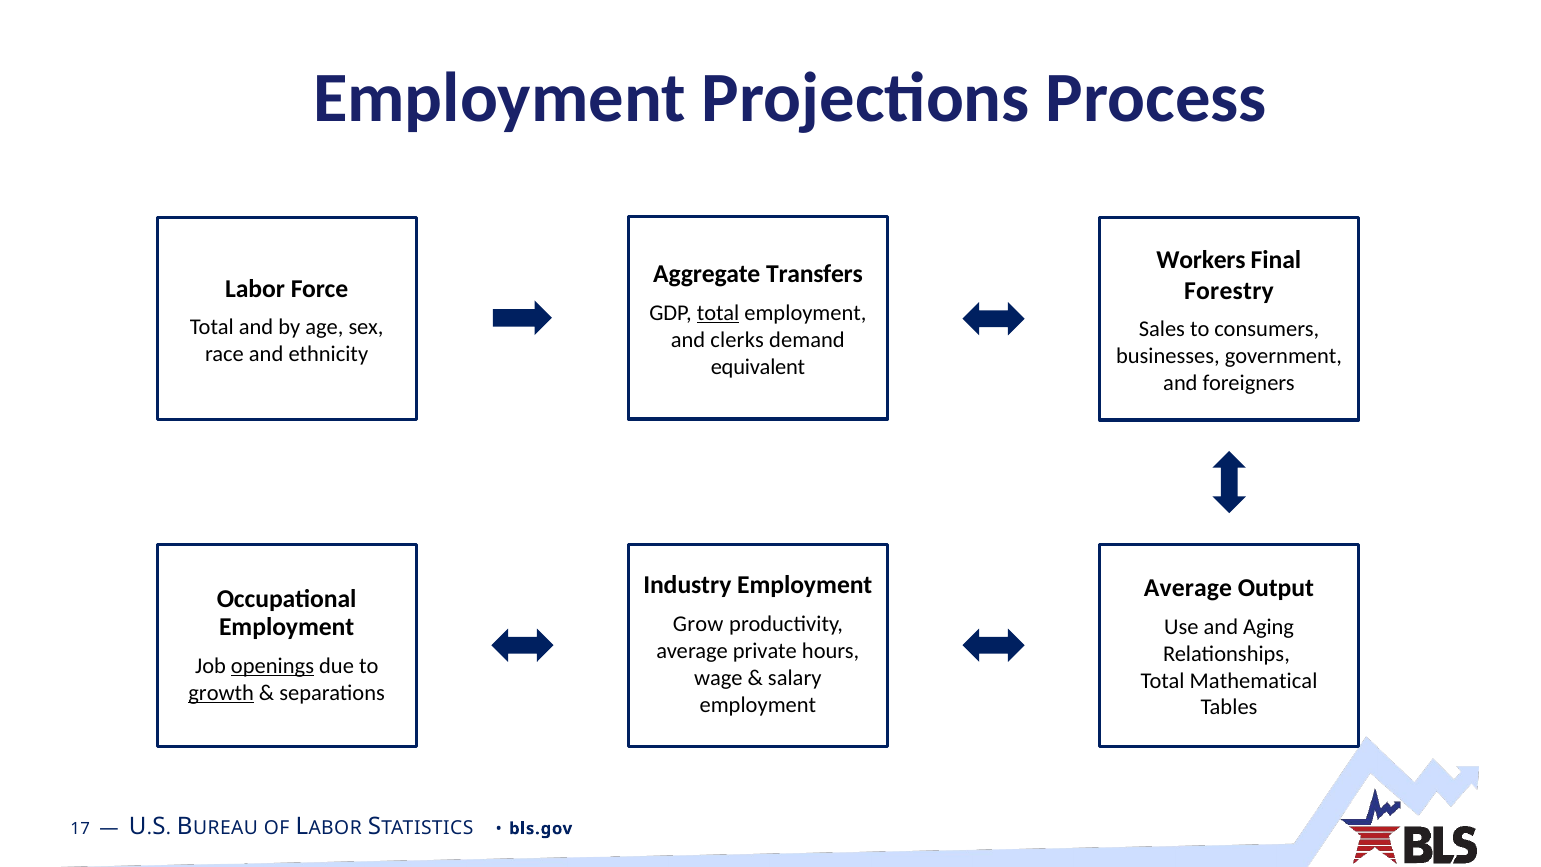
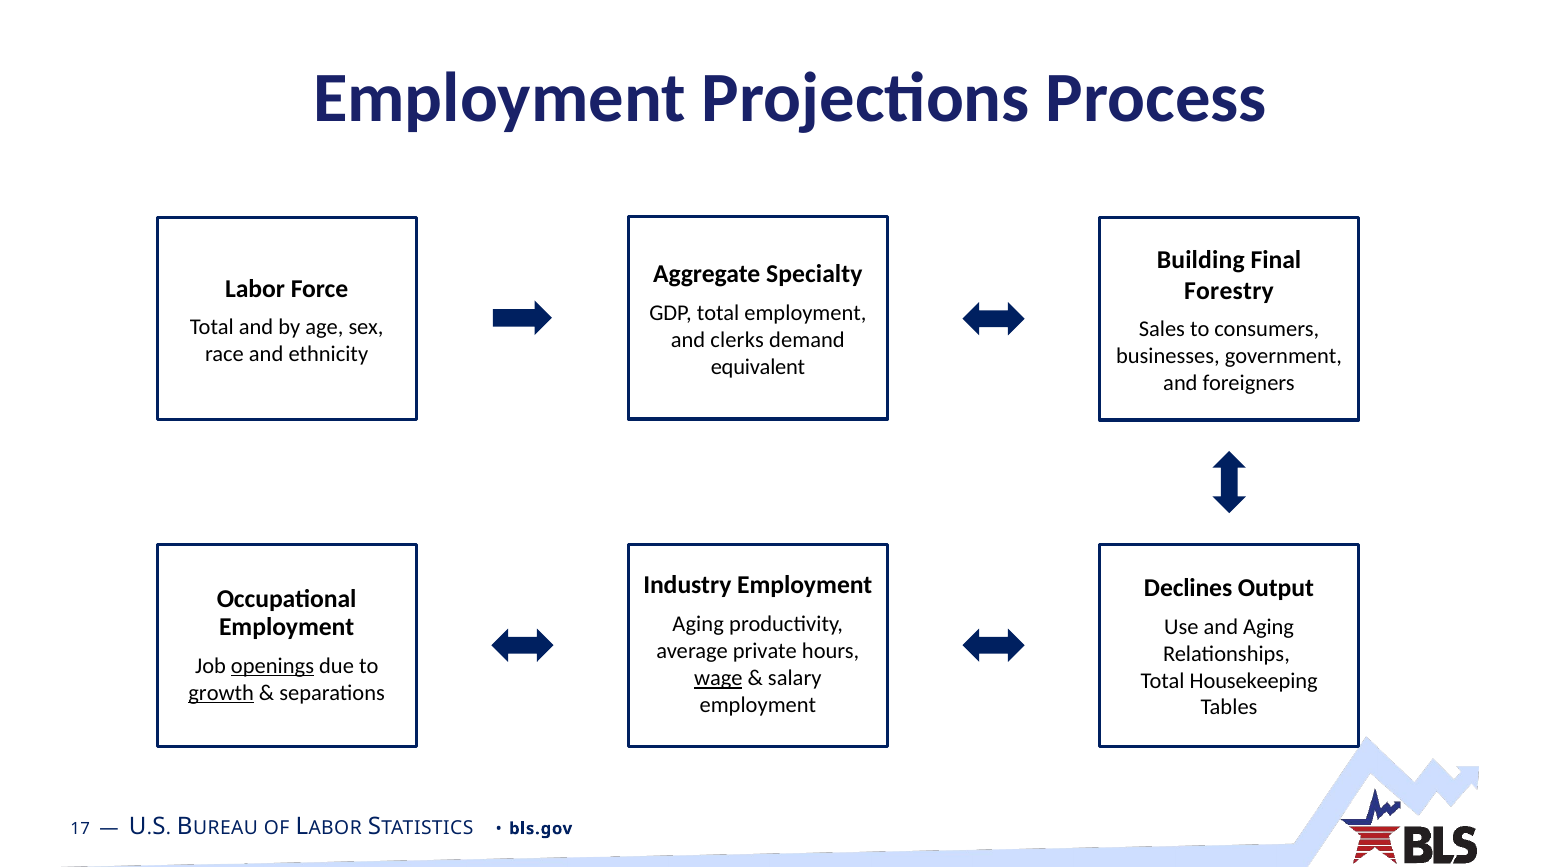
Workers: Workers -> Building (1201, 260)
Transfers: Transfers -> Specialty (814, 274)
total underline: present -> none (718, 313)
Average: Average -> Declines (1188, 588)
Grow: Grow -> Aging (698, 624)
wage underline: none -> present (718, 678)
Mathematical: Mathematical -> Housekeeping (1254, 680)
